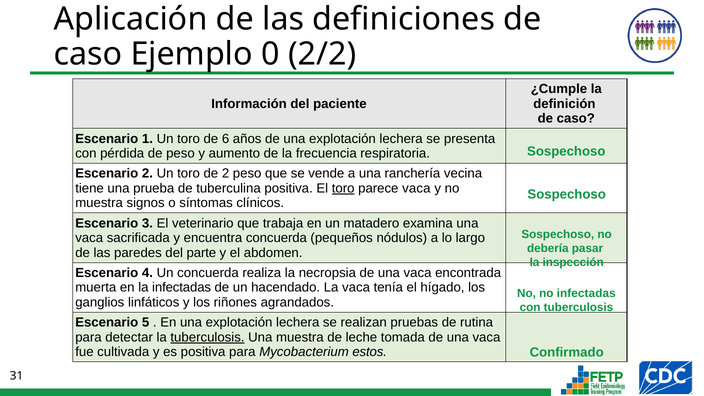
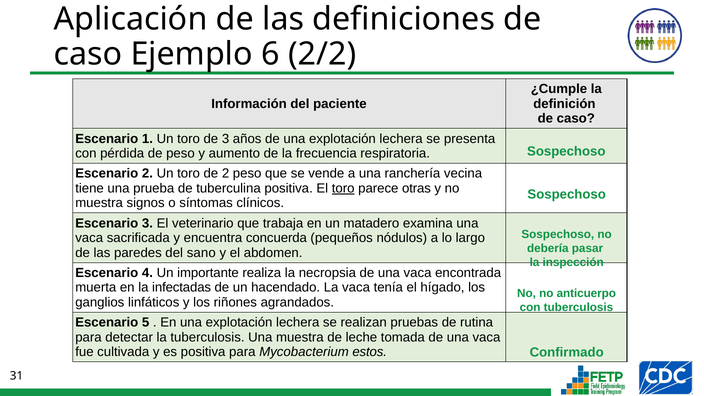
0: 0 -> 6 (270, 54)
de 6: 6 -> 3 (226, 139)
parece vaca: vaca -> otras (417, 188)
parte: parte -> sano (201, 253)
Un concuerda: concuerda -> importante (208, 273)
no infectadas: infectadas -> anticuerpo (586, 294)
tuberculosis underline: present -> none (208, 337)
